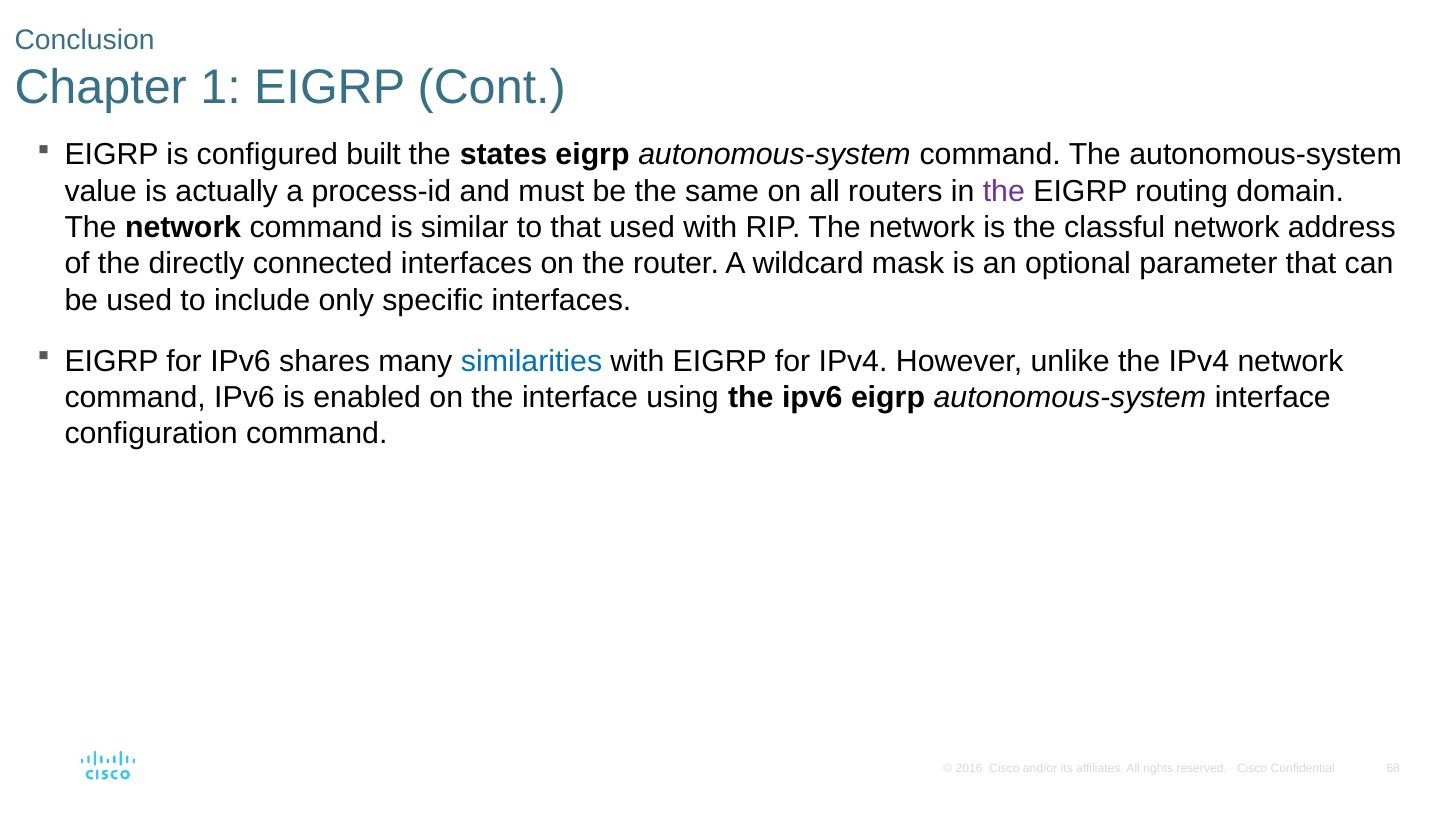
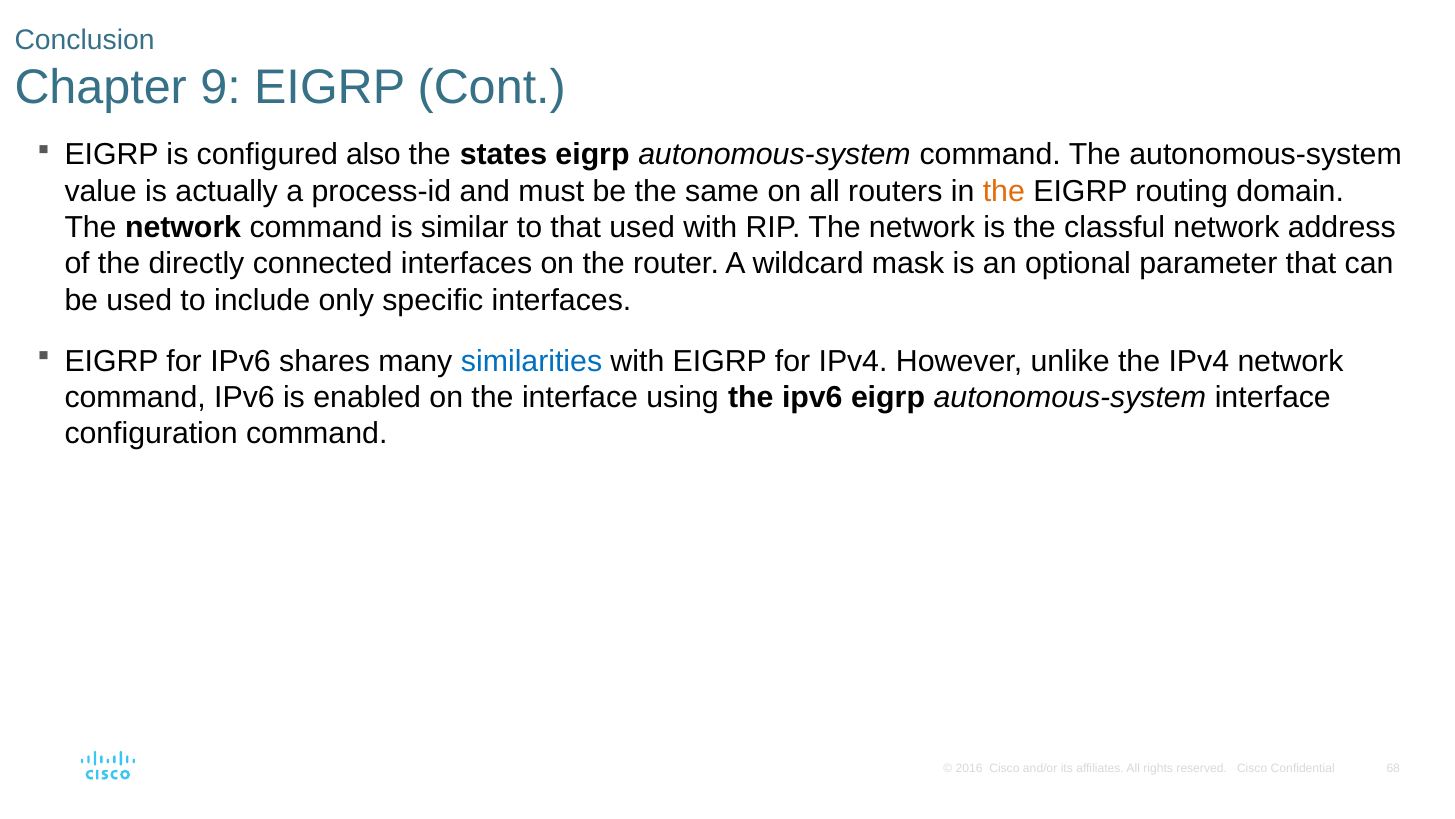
1: 1 -> 9 (221, 87)
built: built -> also (373, 155)
the colour: purple -> orange (1004, 191)
